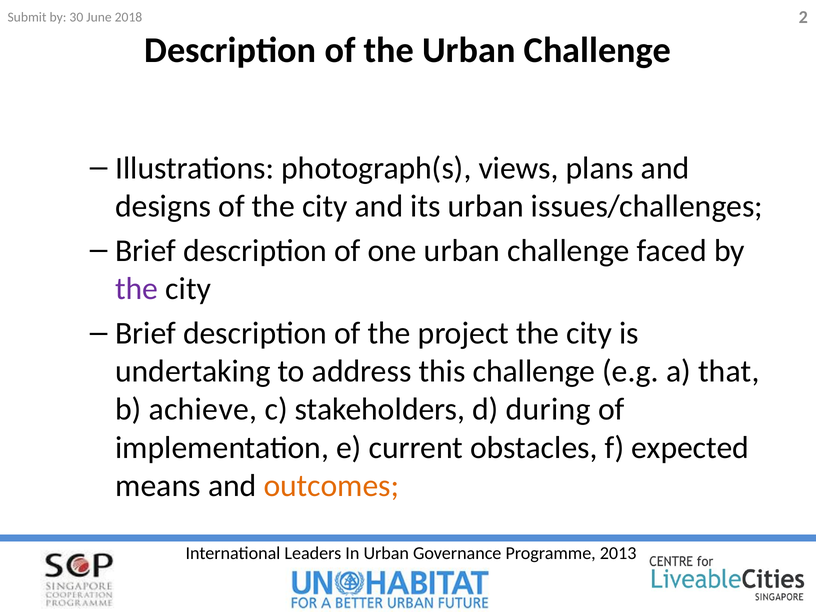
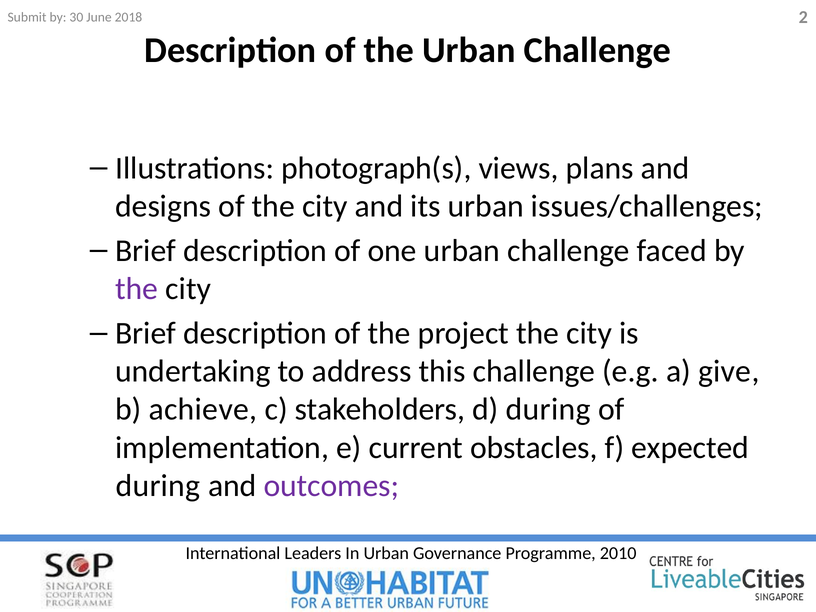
that: that -> give (729, 371)
means: means -> during (158, 486)
outcomes colour: orange -> purple (331, 486)
2013: 2013 -> 2010 (618, 553)
